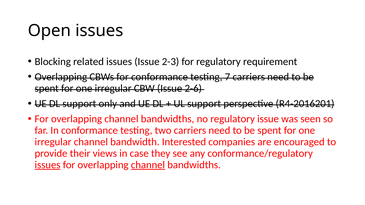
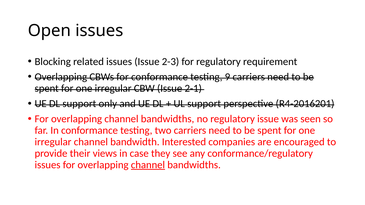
7: 7 -> 9 (227, 77)
2-6: 2-6 -> 2-1 (193, 89)
issues underline: present -> none (48, 165)
